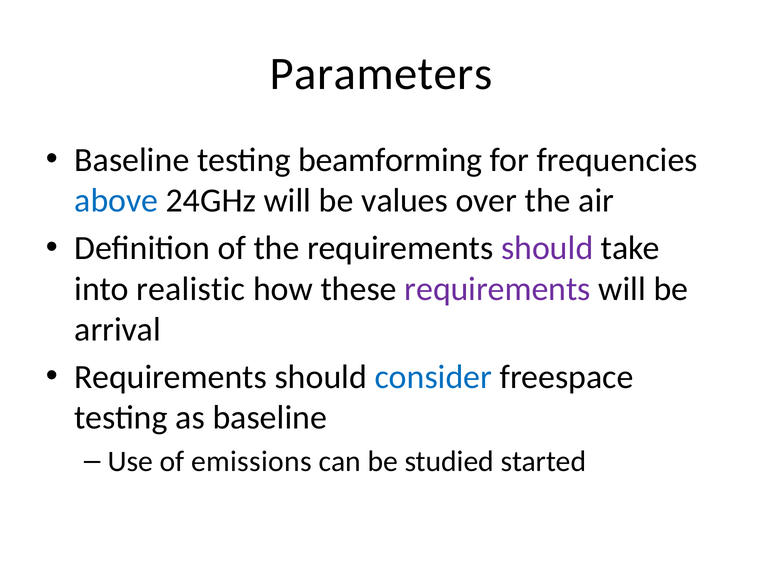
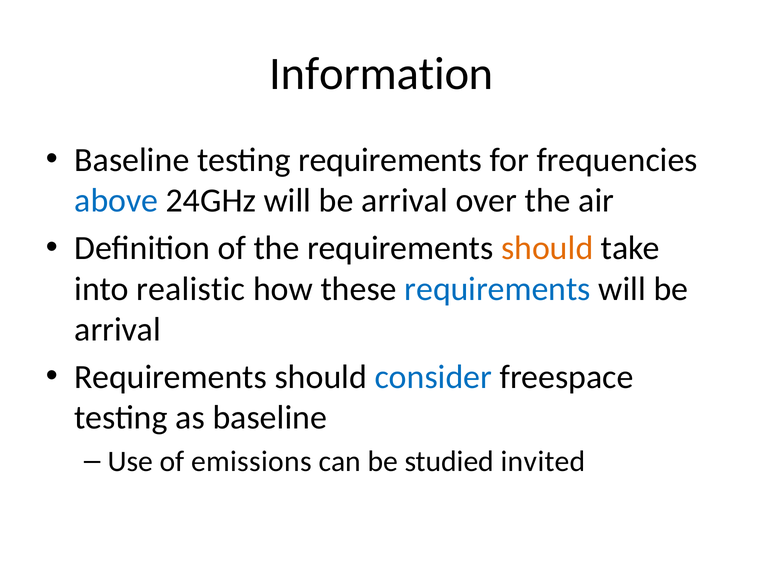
Parameters: Parameters -> Information (381, 74)
testing beamforming: beamforming -> requirements (390, 160)
24GHz will be values: values -> arrival (405, 201)
should colour: purple -> orange (547, 248)
requirements colour: purple -> blue (498, 289)
started: started -> invited (543, 462)
